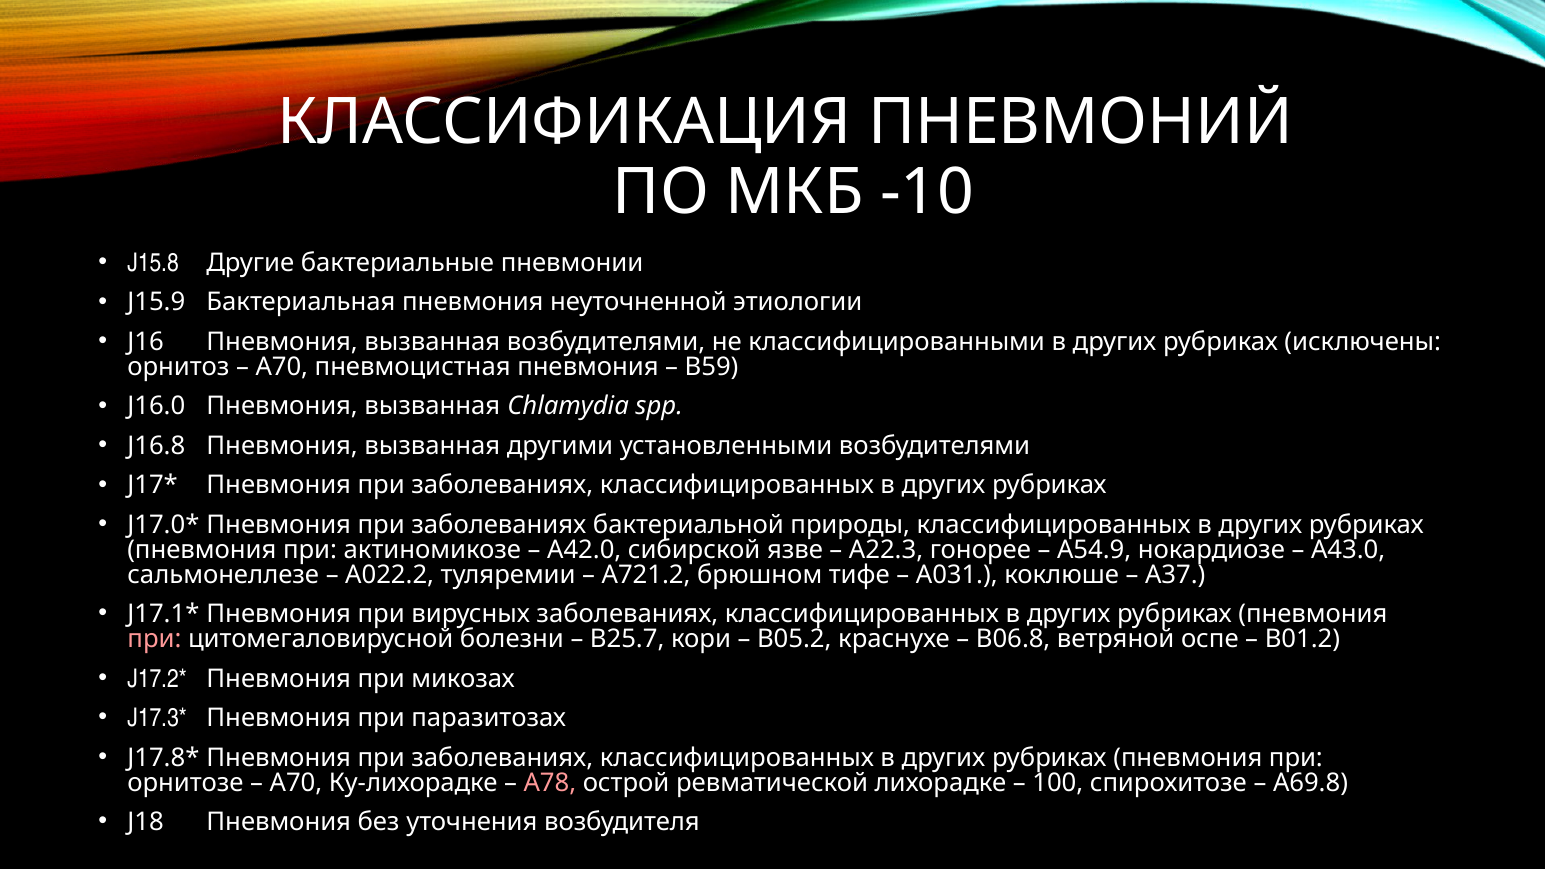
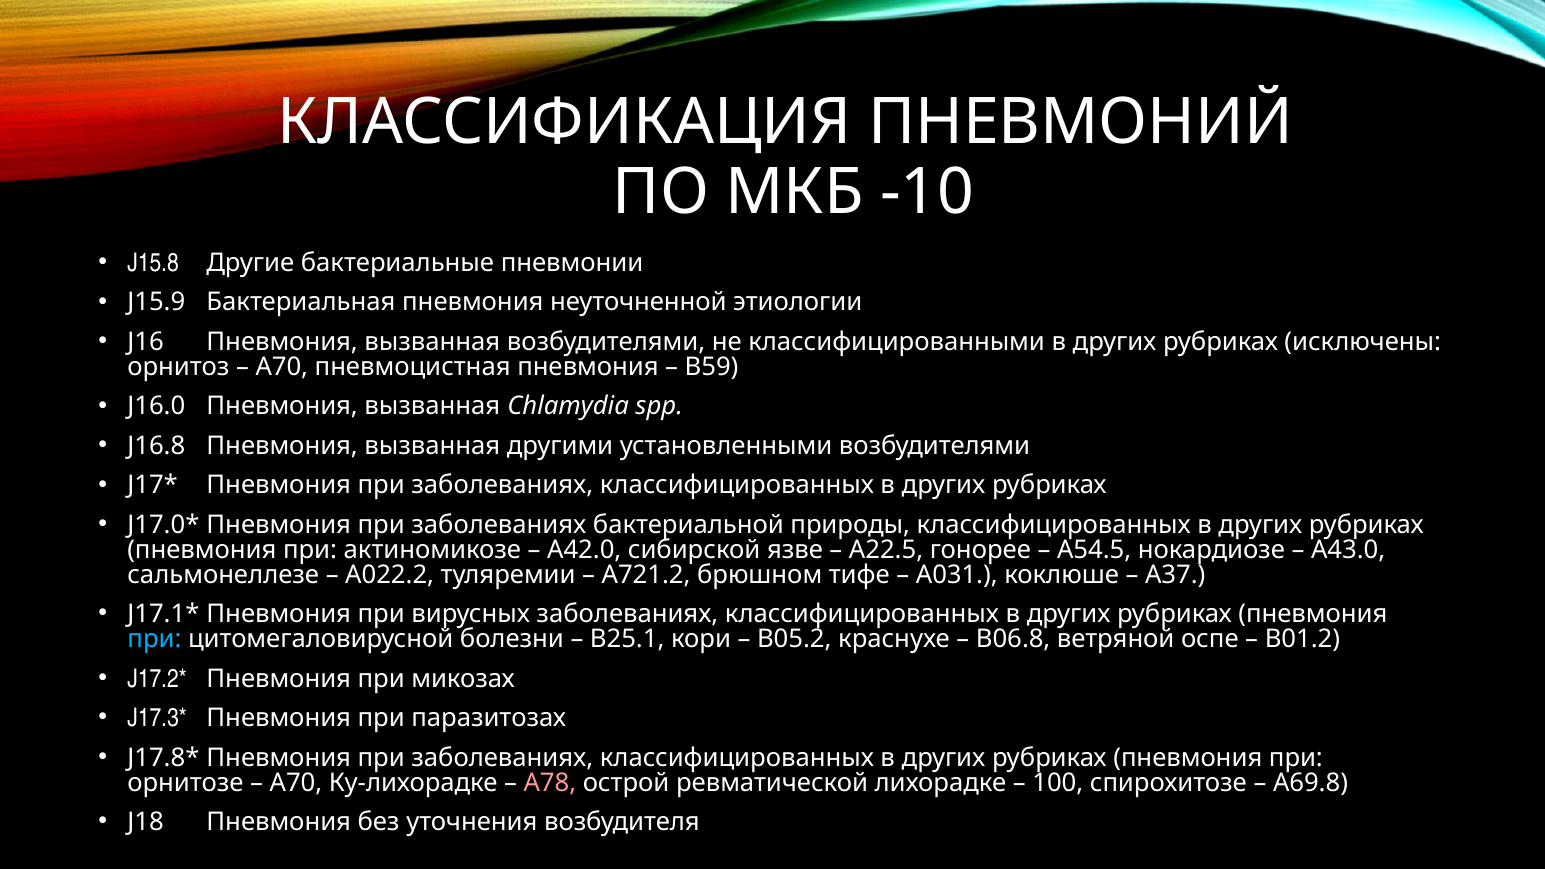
А22.3: А22.3 -> А22.5 (886, 550)
А54.9: А54.9 -> А54.5 (1094, 550)
при colour: pink -> light blue (154, 639)
В25.7: В25.7 -> В25.1 (627, 639)
